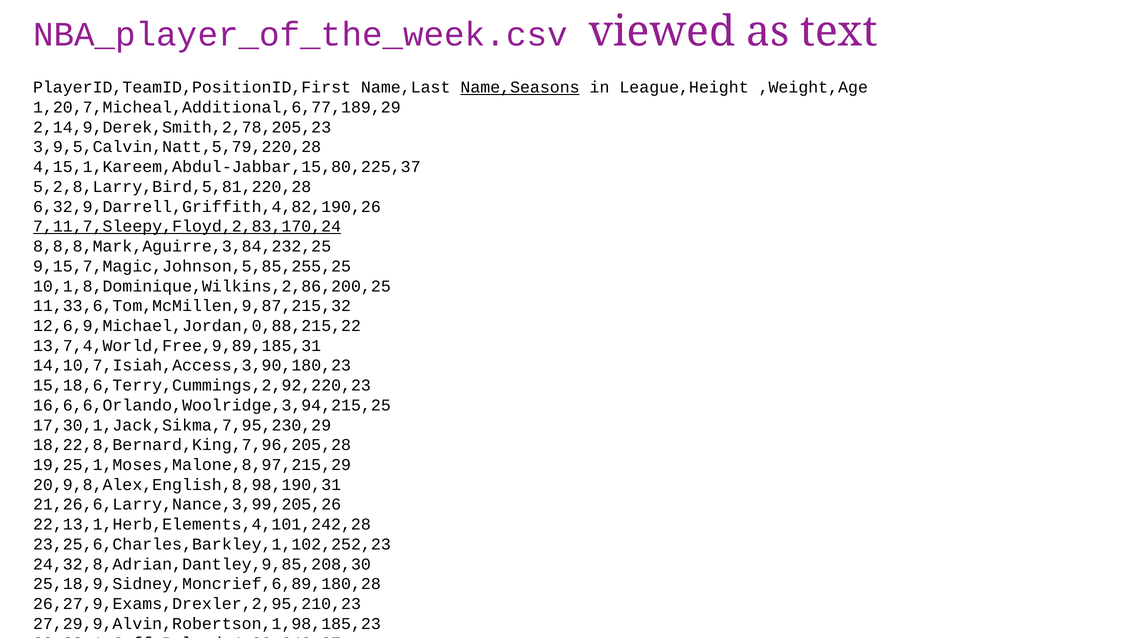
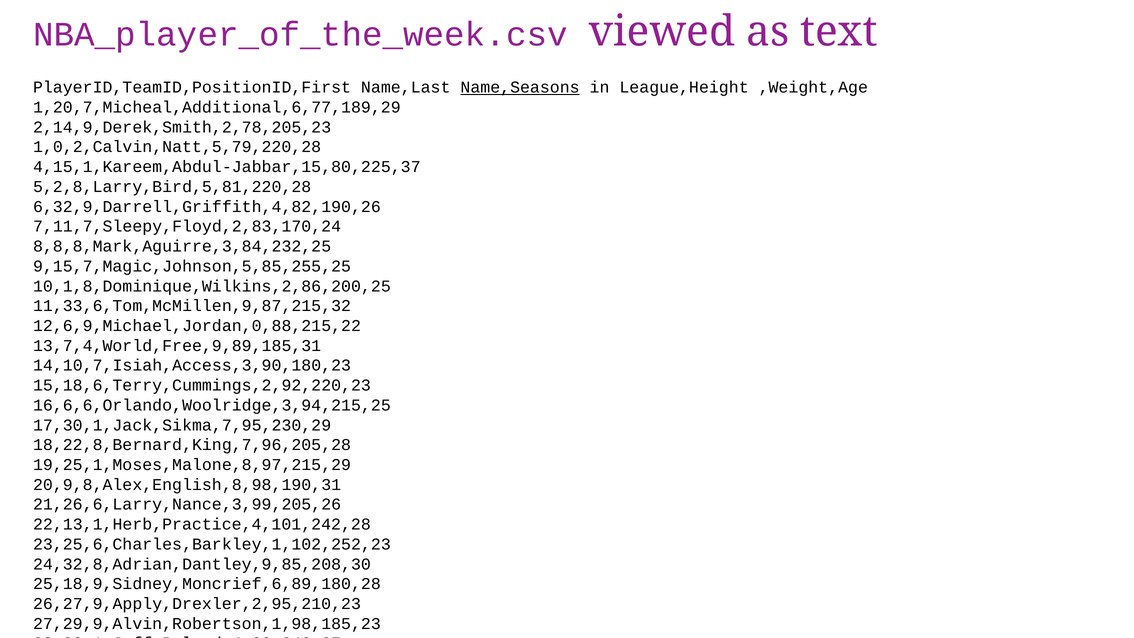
3,9,5,Calvin,Natt,5,79,220,28: 3,9,5,Calvin,Natt,5,79,220,28 -> 1,0,2,Calvin,Natt,5,79,220,28 (177, 147)
7,11,7,Sleepy,Floyd,2,83,170,24 underline: present -> none (187, 226)
22,13,1,Herb,Elements,4,101,242,28: 22,13,1,Herb,Elements,4,101,242,28 -> 22,13,1,Herb,Practice,4,101,242,28 (202, 524)
26,27,9,Exams,Drexler,2,95,210,23: 26,27,9,Exams,Drexler,2,95,210,23 -> 26,27,9,Apply,Drexler,2,95,210,23 (197, 604)
